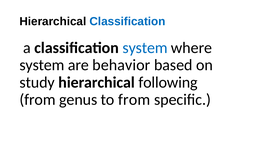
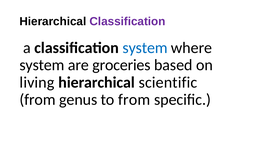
Classification colour: blue -> purple (127, 21)
behavior: behavior -> groceries (121, 65)
study: study -> living (37, 82)
following: following -> scientific (168, 82)
